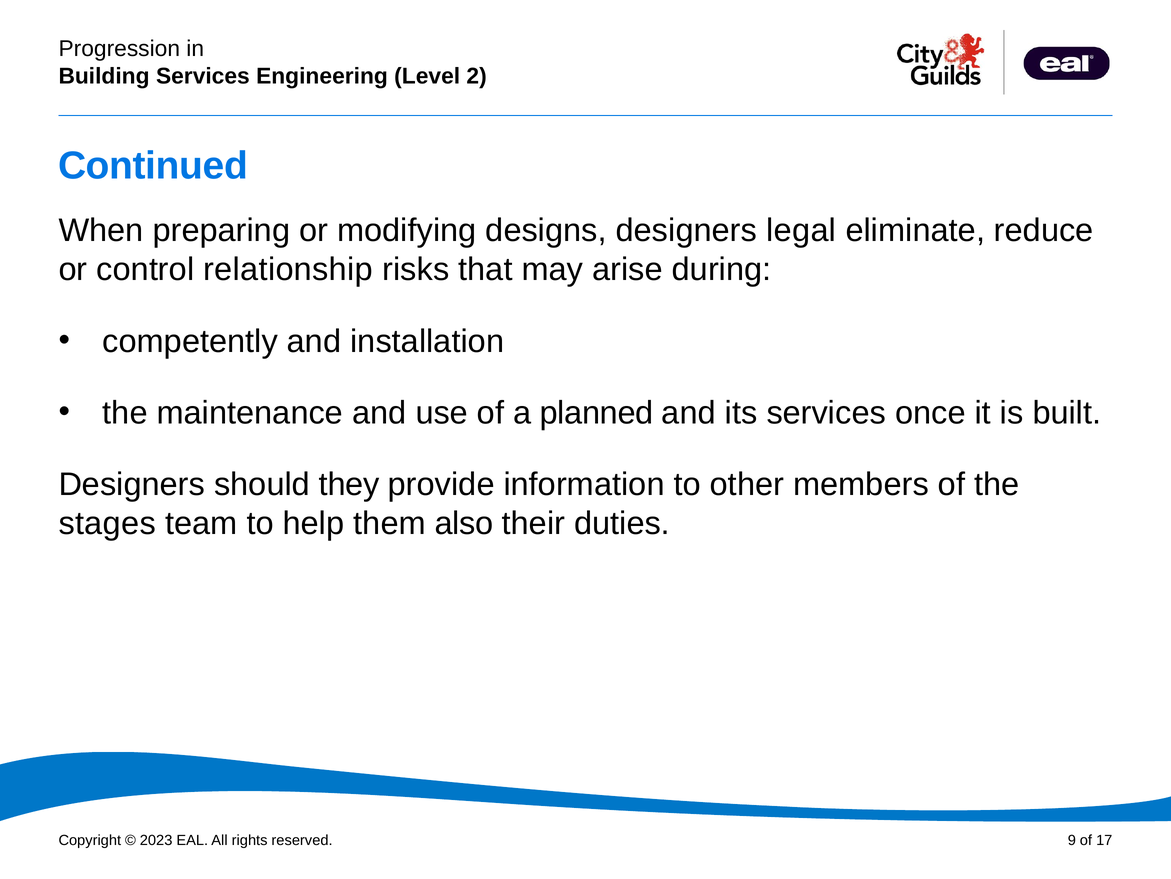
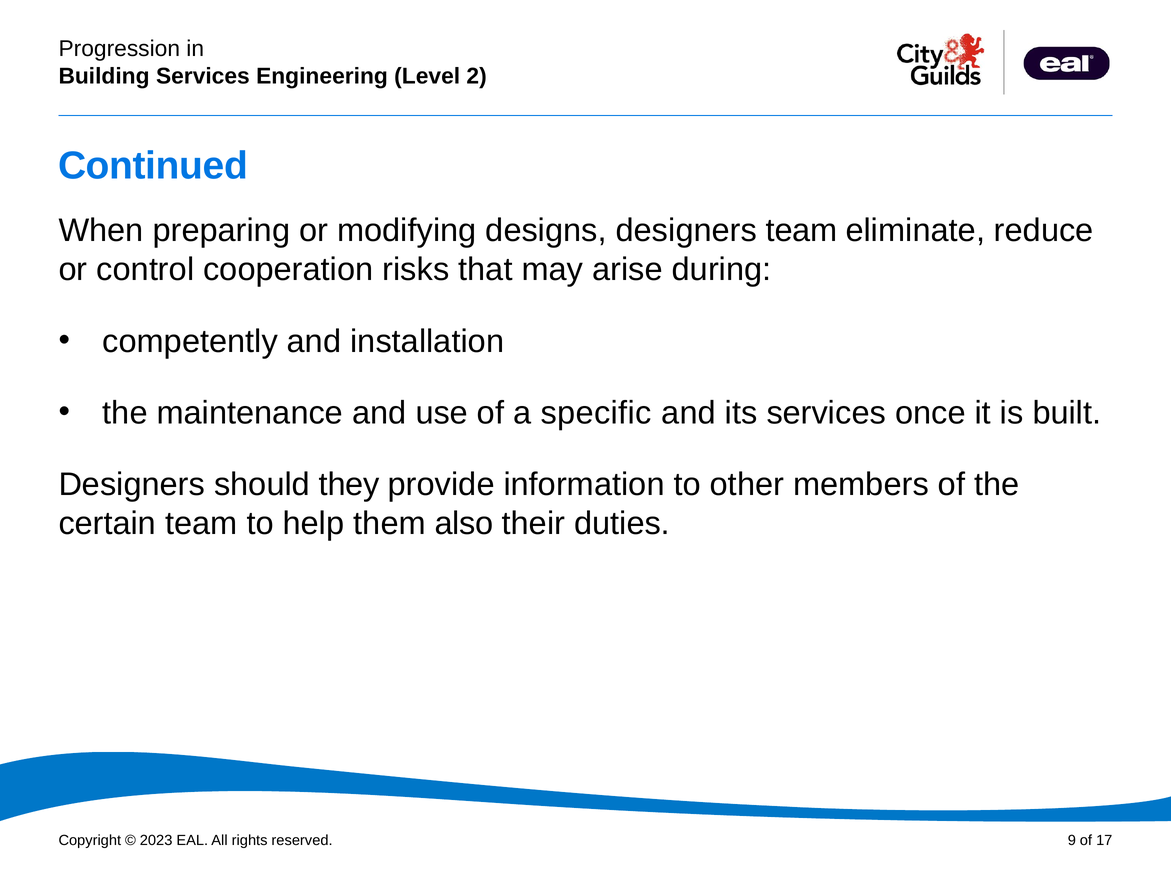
designers legal: legal -> team (802, 230)
relationship: relationship -> cooperation (288, 269)
planned: planned -> specific (596, 413)
stages: stages -> certain (107, 523)
